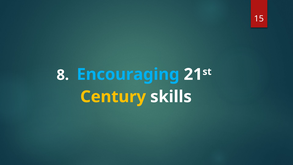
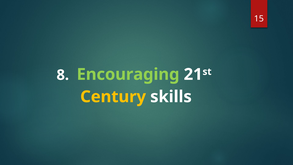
Encouraging colour: light blue -> light green (128, 74)
